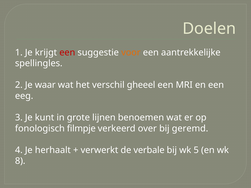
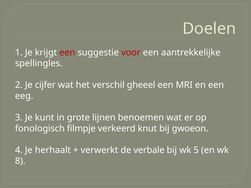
voor colour: orange -> red (131, 52)
waar: waar -> cijfer (45, 85)
over: over -> knut (147, 129)
geremd: geremd -> gwoeon (190, 129)
